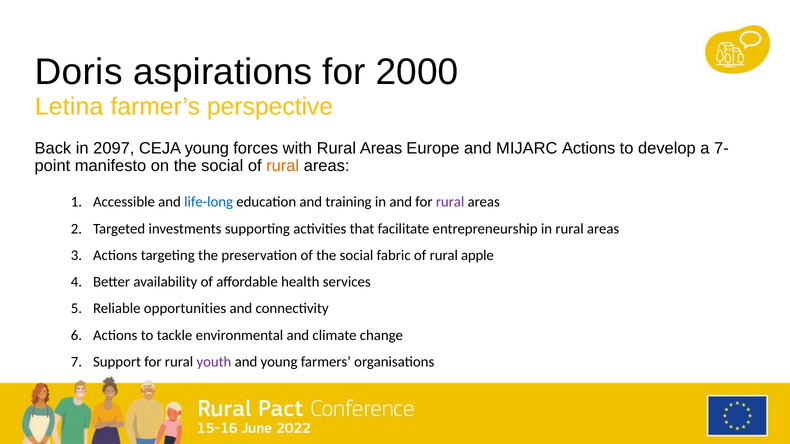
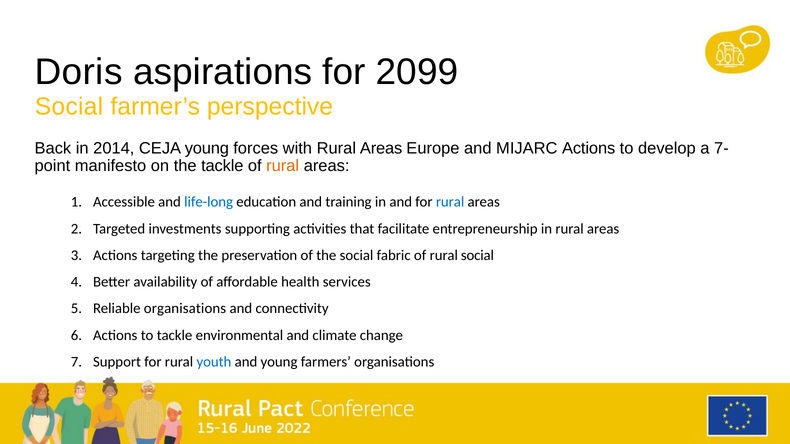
2000: 2000 -> 2099 (417, 72)
Letina: Letina -> Social (69, 107)
2097: 2097 -> 2014 (114, 148)
on the social: social -> tackle (222, 166)
rural colour: purple -> blue (450, 202)
rural apple: apple -> social (477, 256)
Reliable opportunities: opportunities -> organisations (185, 309)
youth colour: purple -> blue (214, 362)
